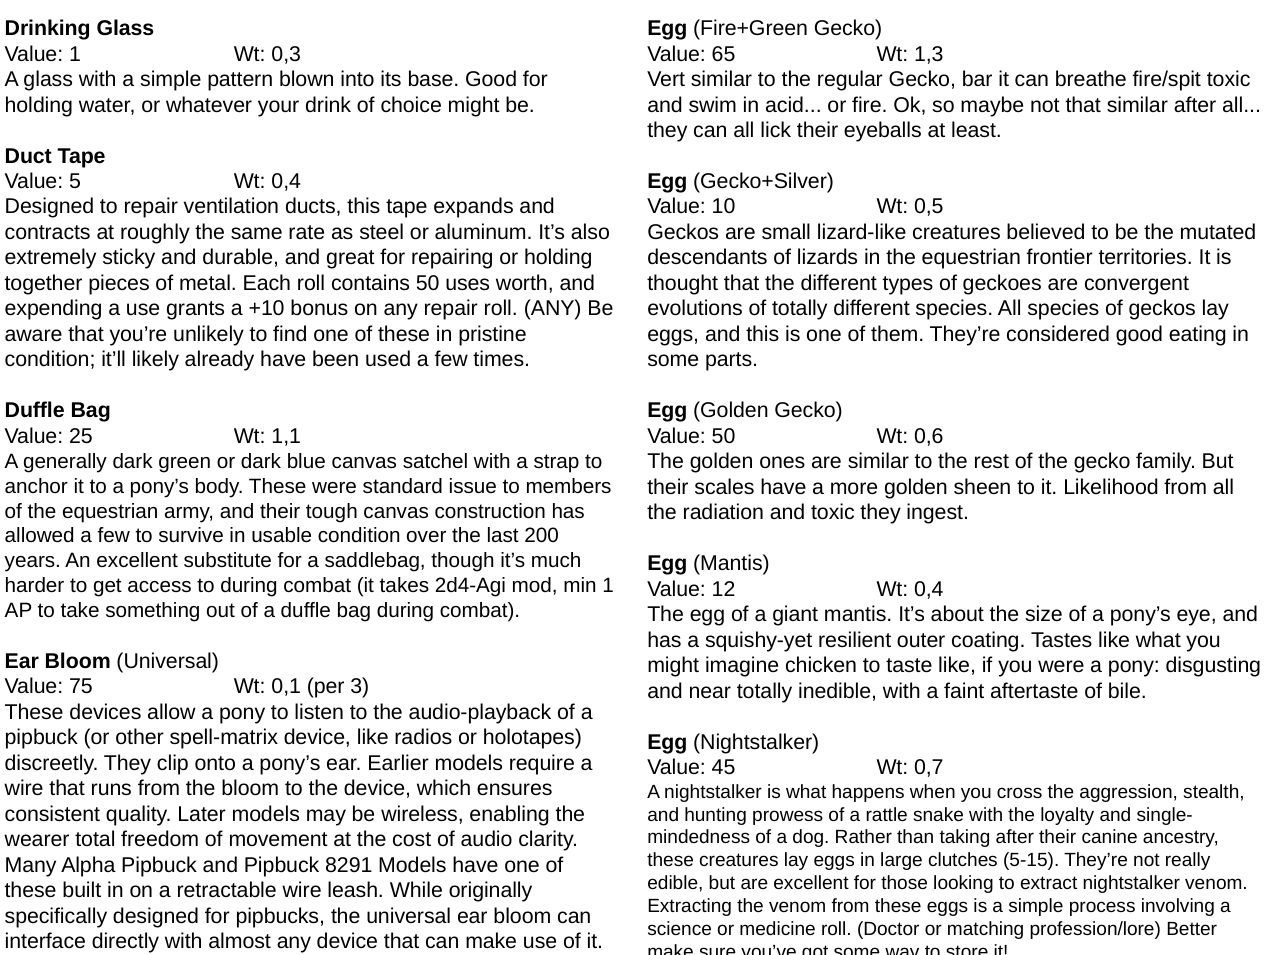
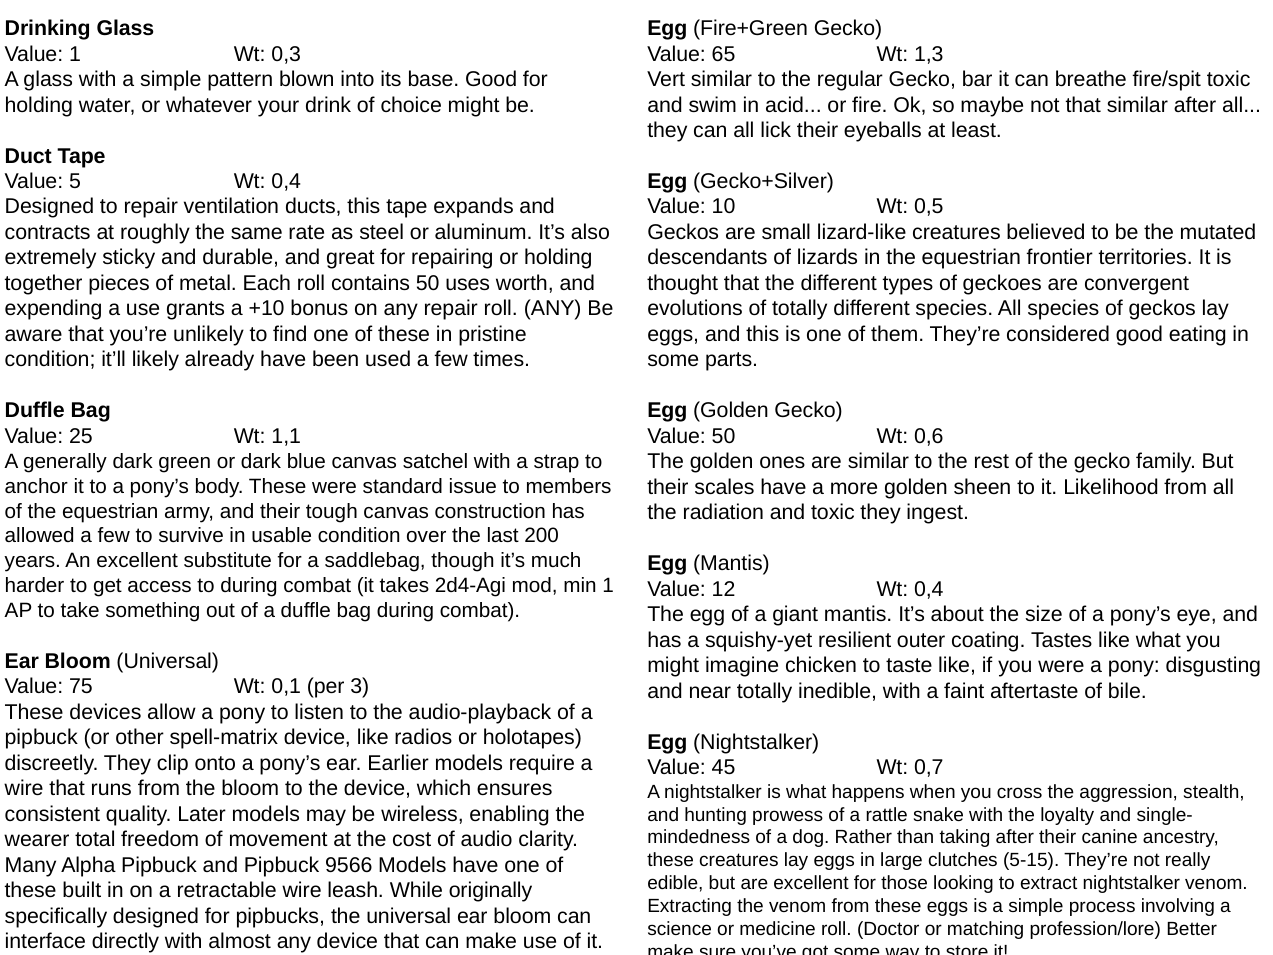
8291: 8291 -> 9566 (349, 865)
